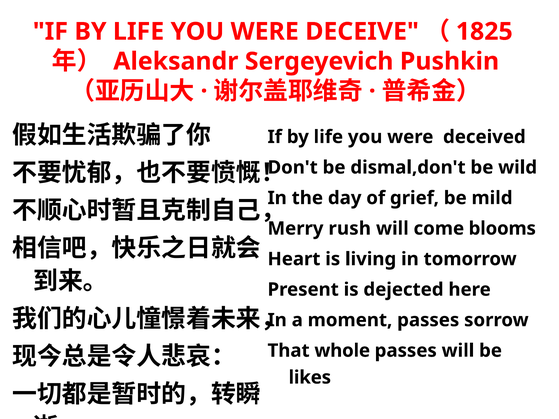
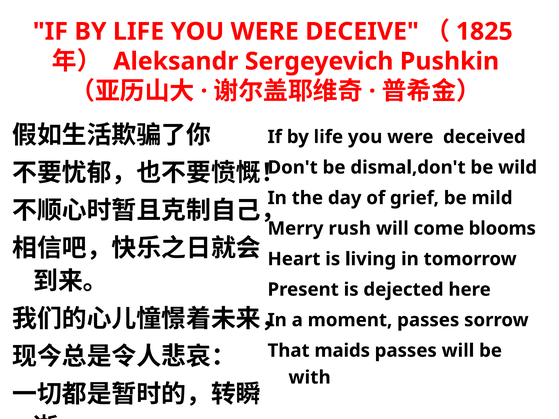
whole: whole -> maids (342, 351)
likes: likes -> with (310, 378)
